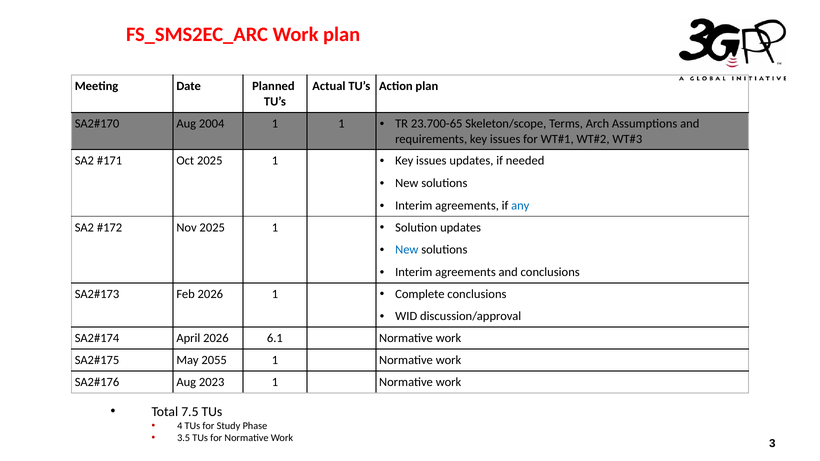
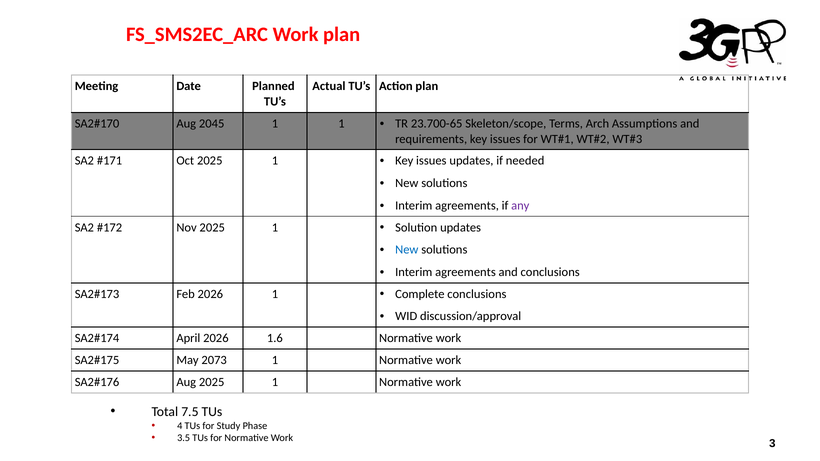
2004: 2004 -> 2045 (212, 124)
any colour: blue -> purple (520, 206)
6.1: 6.1 -> 1.6 (275, 338)
2055: 2055 -> 2073 (214, 360)
Aug 2023: 2023 -> 2025 (212, 382)
